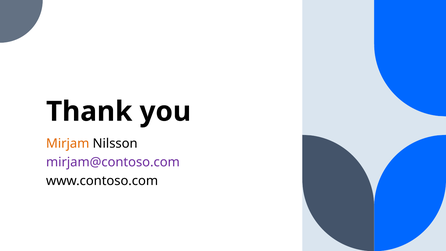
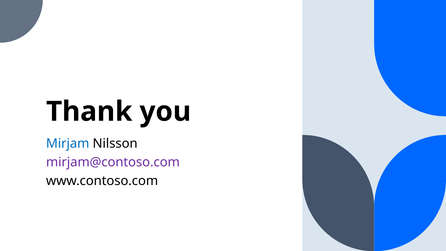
Mirjam colour: orange -> blue (68, 143)
